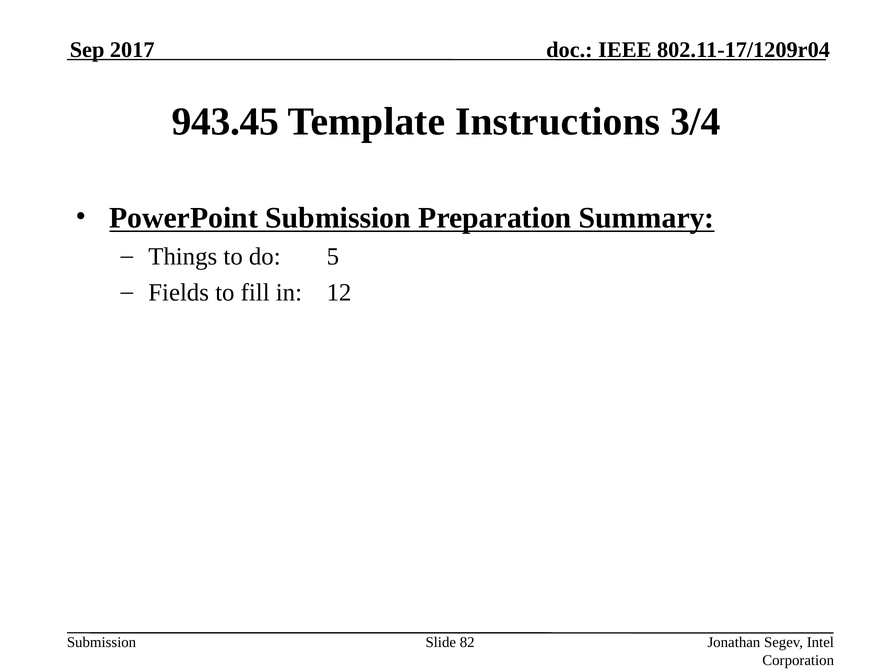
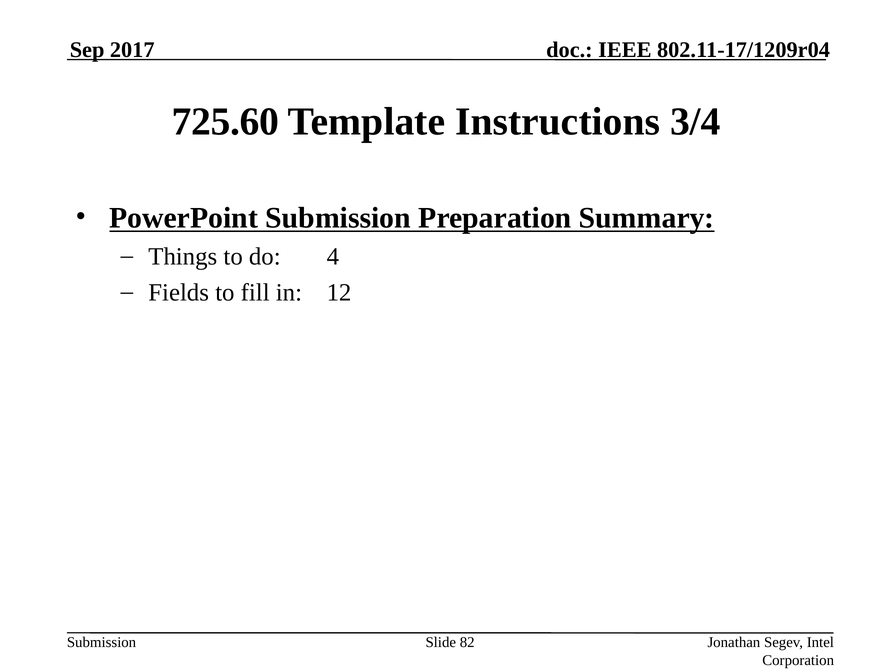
943.45: 943.45 -> 725.60 (225, 122)
5: 5 -> 4 (333, 257)
